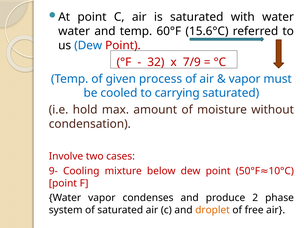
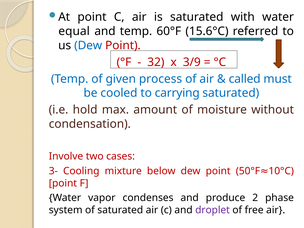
water: water -> equal (74, 31)
7/9: 7/9 -> 3/9 (192, 62)
vapor: vapor -> called (245, 79)
9-: 9- -> 3- (53, 171)
droplet colour: orange -> purple (213, 210)
